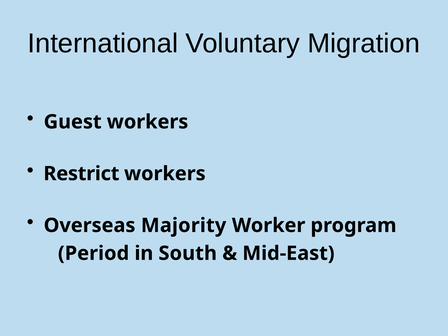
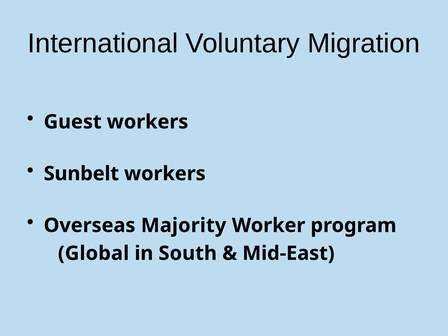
Restrict: Restrict -> Sunbelt (81, 174)
Period: Period -> Global (94, 253)
